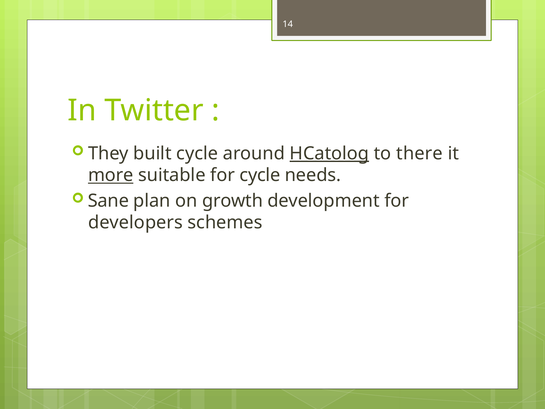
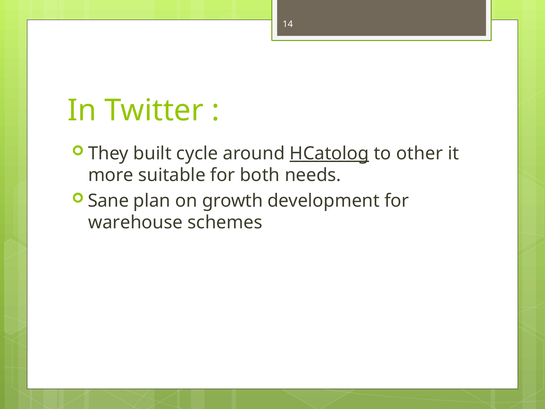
there: there -> other (420, 153)
more underline: present -> none (111, 175)
for cycle: cycle -> both (260, 175)
developers: developers -> warehouse (135, 222)
